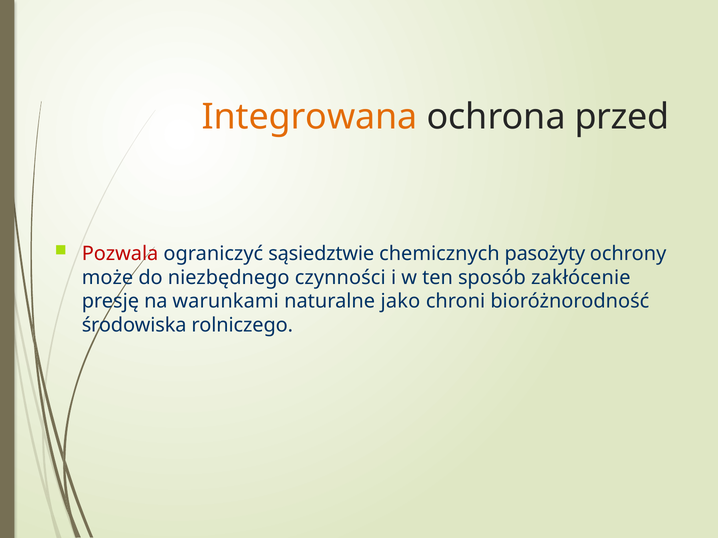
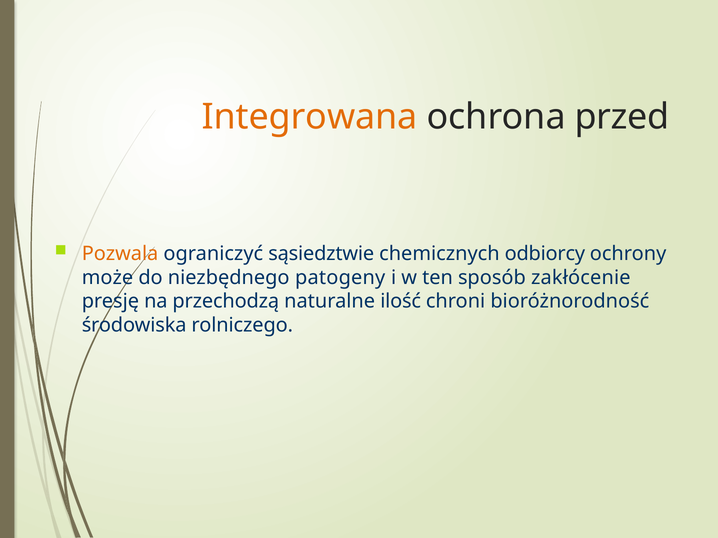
Pozwala colour: red -> orange (120, 254)
pasożyty: pasożyty -> odbiorcy (545, 254)
czynności: czynności -> patogeny (340, 278)
warunkami: warunkami -> przechodzą (226, 302)
jako: jako -> ilość (401, 302)
